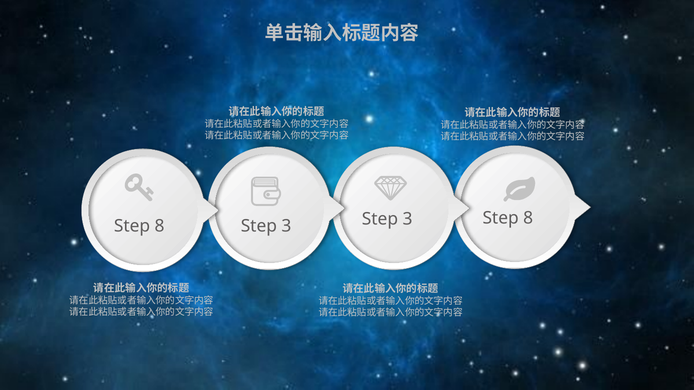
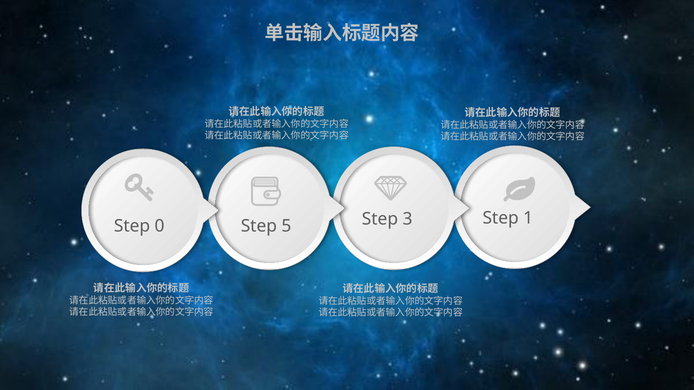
8: 8 -> 1 (528, 218)
8: 8 -> 0 (160, 226)
3: 3 -> 5 (286, 226)
